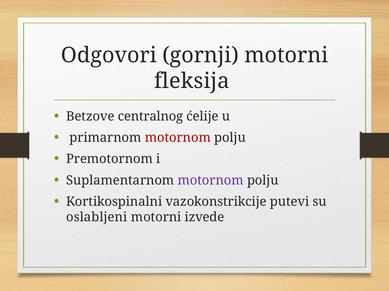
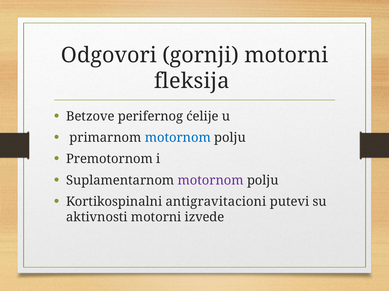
centralnog: centralnog -> perifernog (151, 117)
motornom colour: red -> blue (178, 138)
vazokonstrikcije: vazokonstrikcije -> antigravitacioni (216, 202)
oslabljeni: oslabljeni -> aktivnosti (97, 218)
